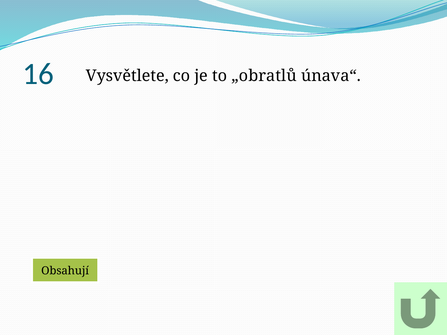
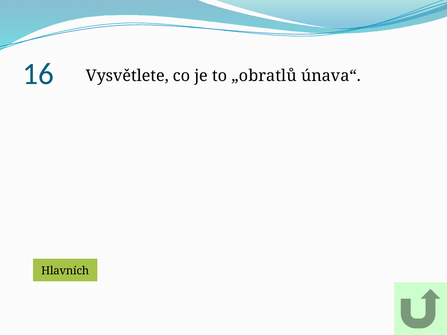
Obsahují: Obsahují -> Hlavních (65, 271)
